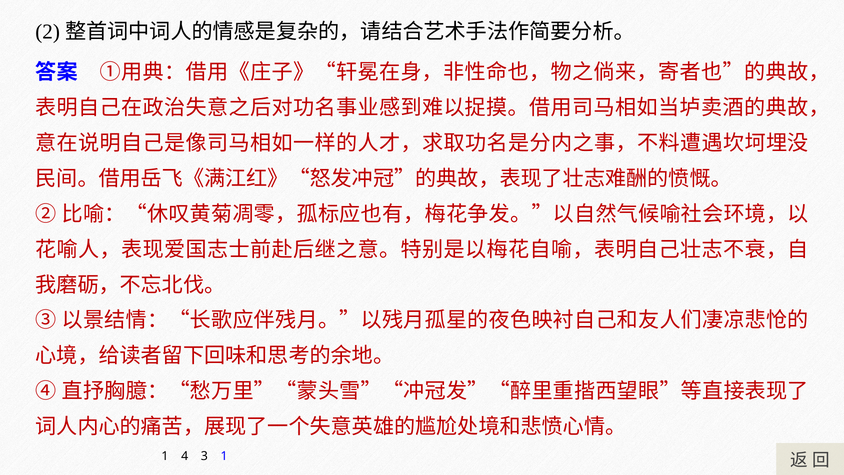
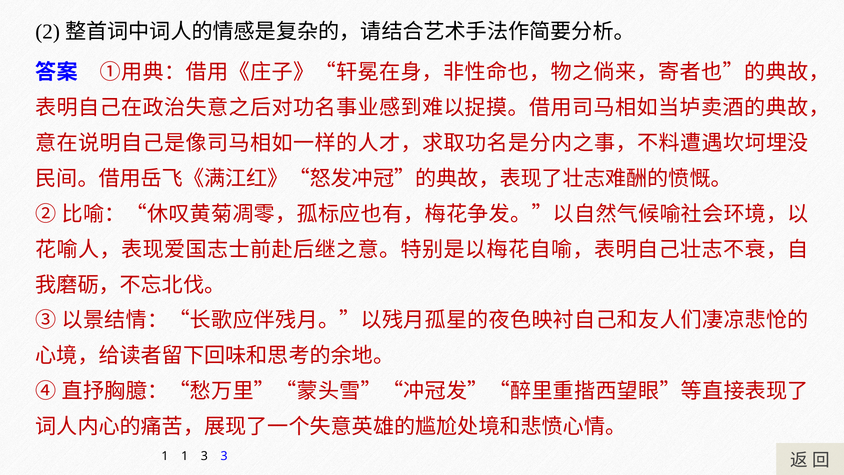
1 4: 4 -> 1 (185, 456)
3 1: 1 -> 3 (224, 456)
